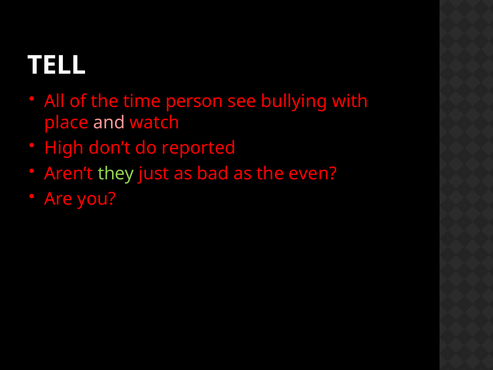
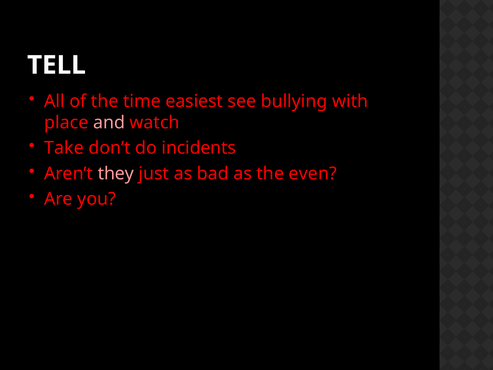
person: person -> easiest (194, 101)
High: High -> Take (64, 148)
reported: reported -> incidents (199, 148)
they colour: light green -> pink (116, 173)
